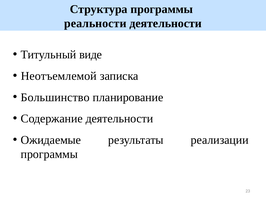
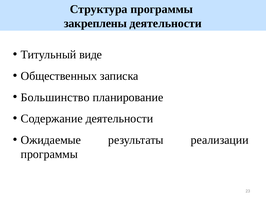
реальности: реальности -> закреплены (95, 23)
Неотъемлемой: Неотъемлемой -> Общественных (59, 76)
